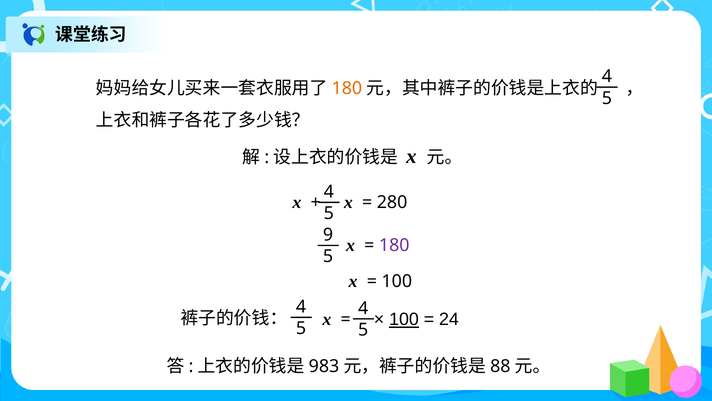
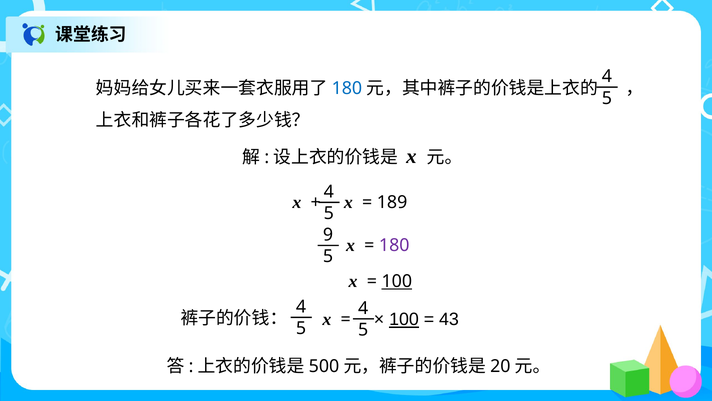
180 colour: orange -> blue (347, 88)
280: 280 -> 189 (392, 202)
100 underline: none -> present (397, 281)
24: 24 -> 43 (449, 319)
983: 983 -> 500 (324, 366)
88: 88 -> 20 (500, 366)
